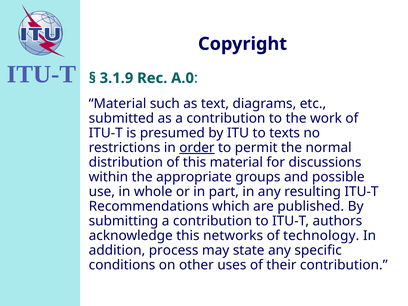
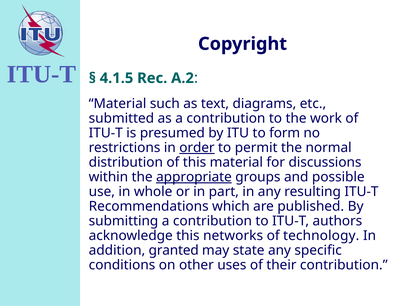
3.1.9: 3.1.9 -> 4.1.5 (116, 78)
A.0: A.0 -> A.2 (183, 78)
texts: texts -> form (285, 133)
appropriate underline: none -> present (194, 177)
process: process -> granted (174, 250)
